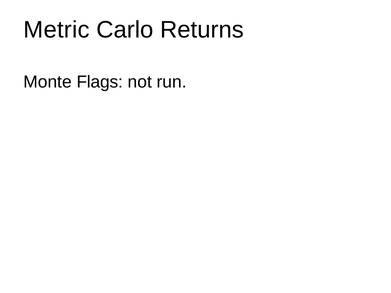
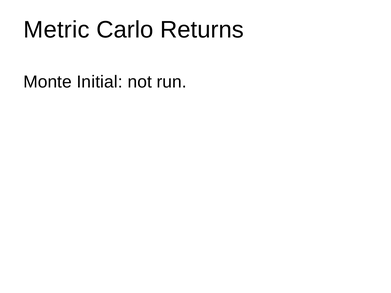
Flags: Flags -> Initial (100, 82)
